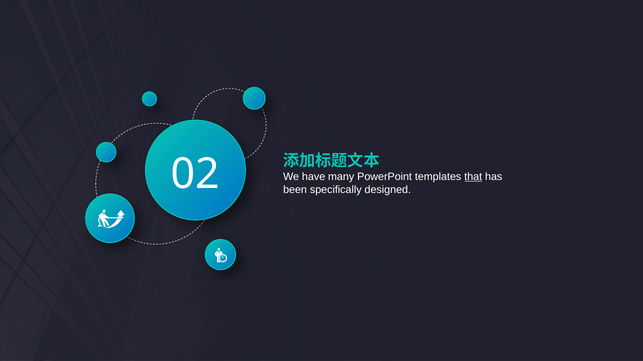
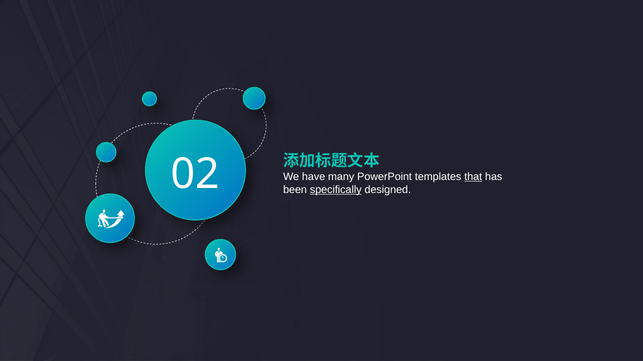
specifically underline: none -> present (336, 190)
